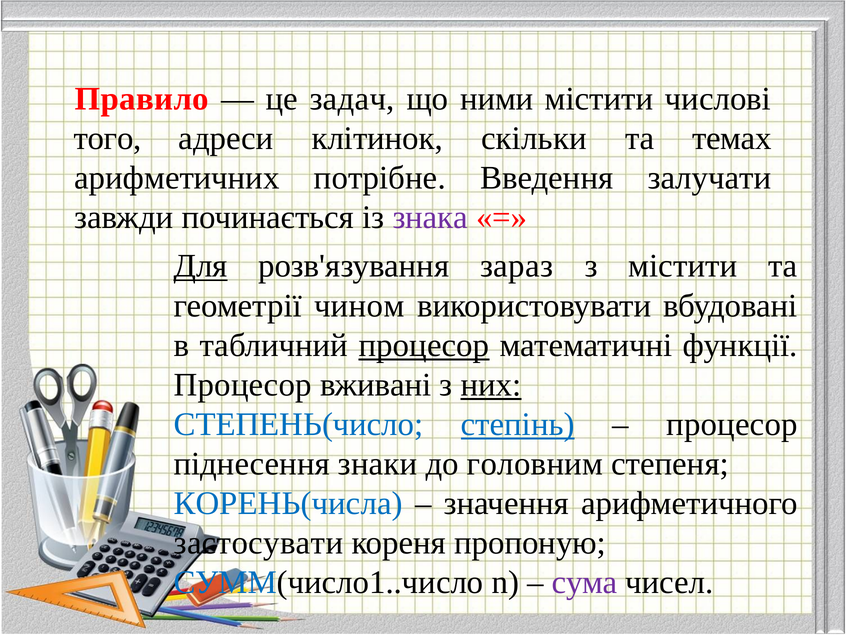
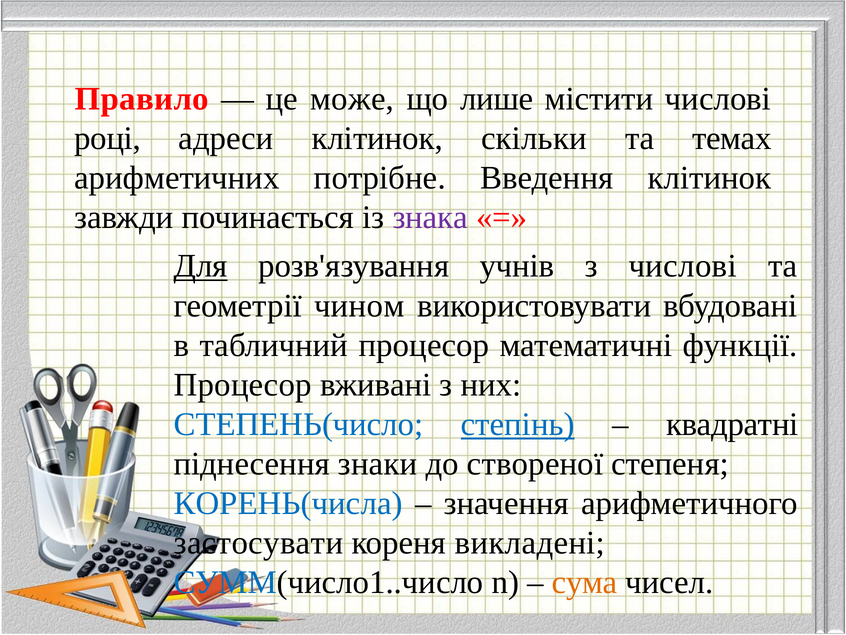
задач: задач -> може (352, 99)
ними: ними -> лише (497, 99)
того: того -> році (108, 138)
Введення залучати: залучати -> клітинок (709, 178)
зараз: зараз -> учнів (517, 266)
з містити: містити -> числові (683, 266)
процесор underline: present -> none (424, 345)
них underline: present -> none (491, 384)
процесор: процесор -> квадратні (732, 424)
головним: головним -> створеної (535, 463)
пропоную: пропоную -> викладені (530, 542)
сума colour: purple -> orange (584, 582)
